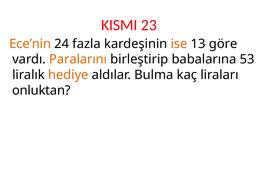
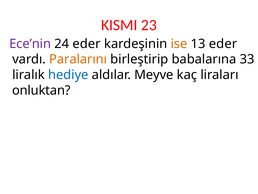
Ece’nin colour: orange -> purple (30, 44)
24 fazla: fazla -> eder (87, 44)
13 göre: göre -> eder (223, 44)
53: 53 -> 33 (247, 59)
hediye colour: orange -> blue (68, 75)
Bulma: Bulma -> Meyve (154, 75)
